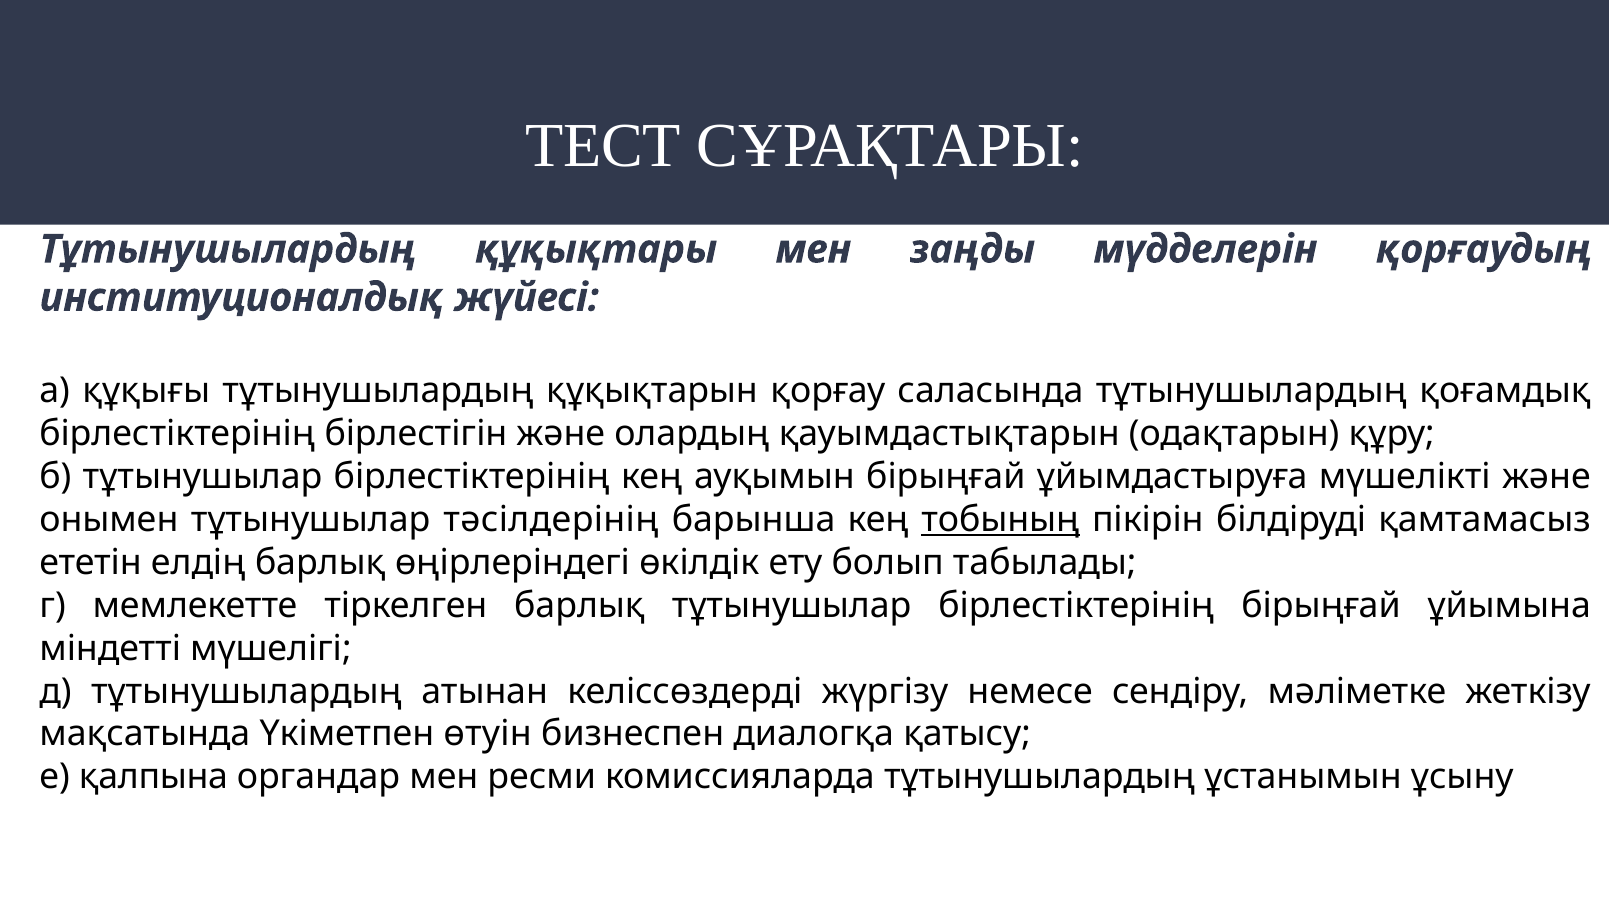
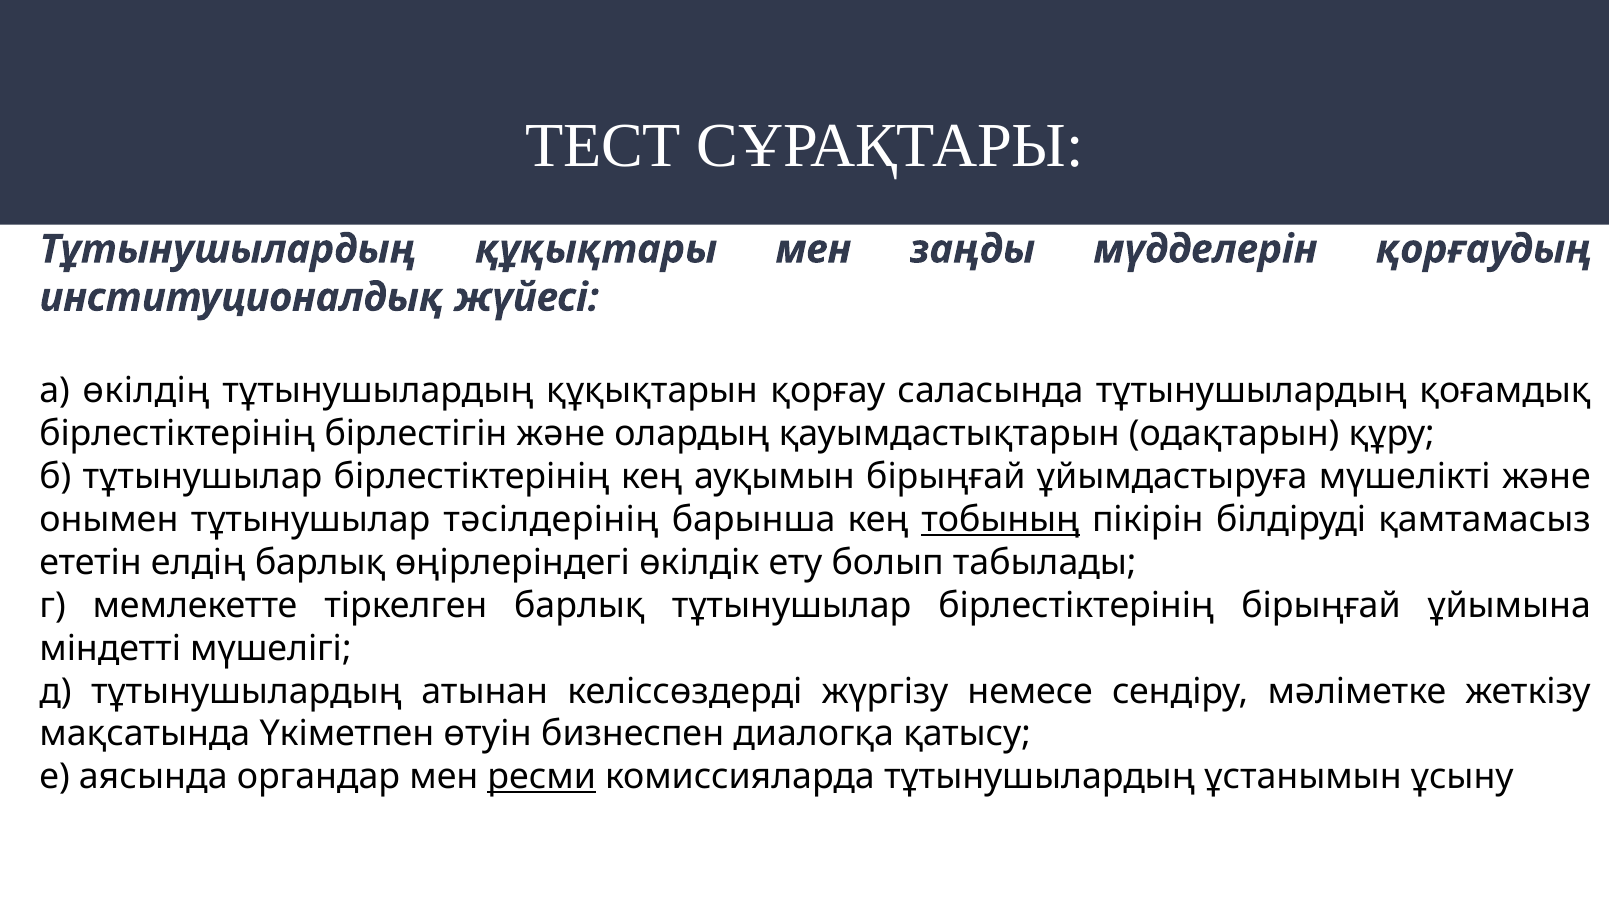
құқығы: құқығы -> өкілдің (146, 391)
қалпына: қалпына -> аясында (153, 777)
ресми underline: none -> present (542, 777)
